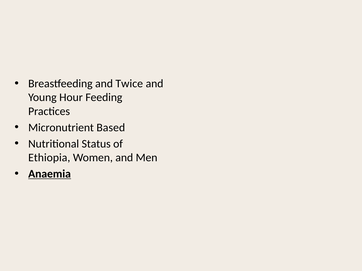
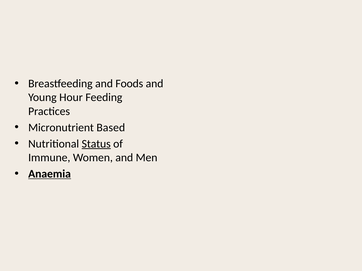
Twice: Twice -> Foods (129, 84)
Status underline: none -> present (96, 144)
Ethiopia: Ethiopia -> Immune (49, 158)
